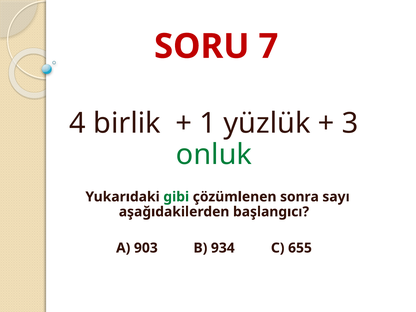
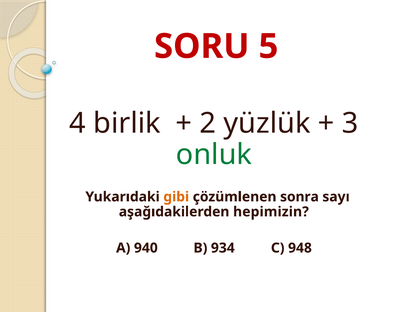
7: 7 -> 5 (268, 46)
1: 1 -> 2 (208, 123)
gibi colour: green -> orange (176, 197)
başlangıcı: başlangıcı -> hepimizin (271, 212)
903: 903 -> 940 (146, 248)
655: 655 -> 948 (300, 248)
